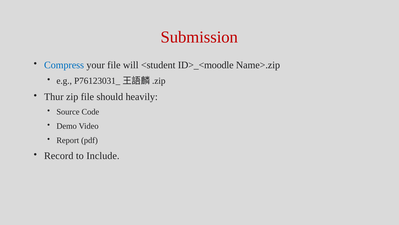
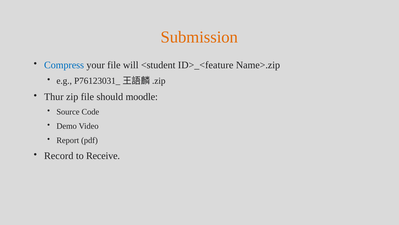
Submission colour: red -> orange (199, 37)
ID>_<moodle: ID>_<moodle -> ID>_<feature (206, 65)
heavily: heavily -> moodle (142, 97)
Include: Include -> Receive (103, 156)
